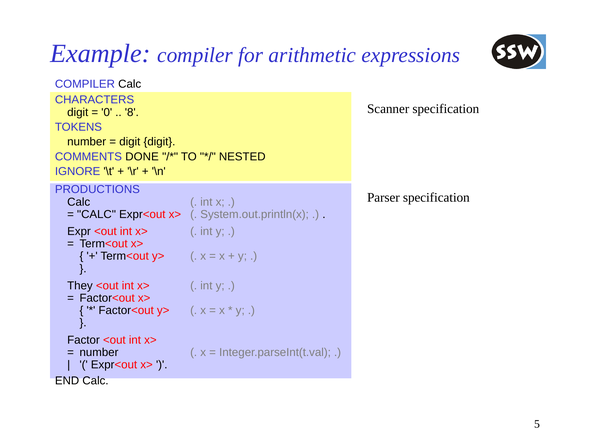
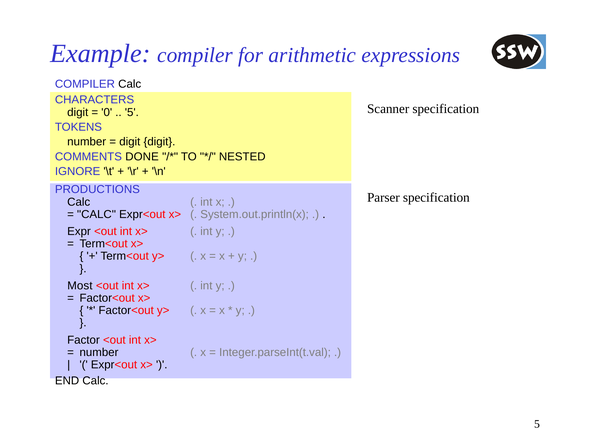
8: 8 -> 5 (132, 112)
They: They -> Most (80, 285)
